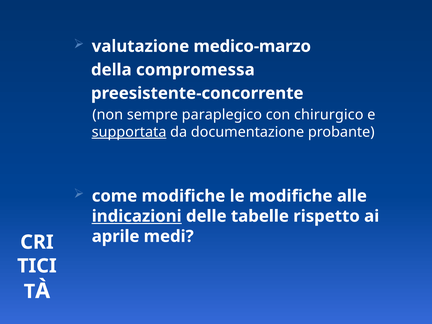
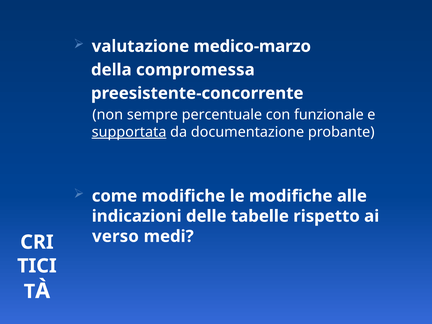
paraplegico: paraplegico -> percentuale (222, 115)
chirurgico: chirurgico -> funzionale (329, 115)
indicazioni underline: present -> none (137, 216)
aprile: aprile -> verso (115, 236)
